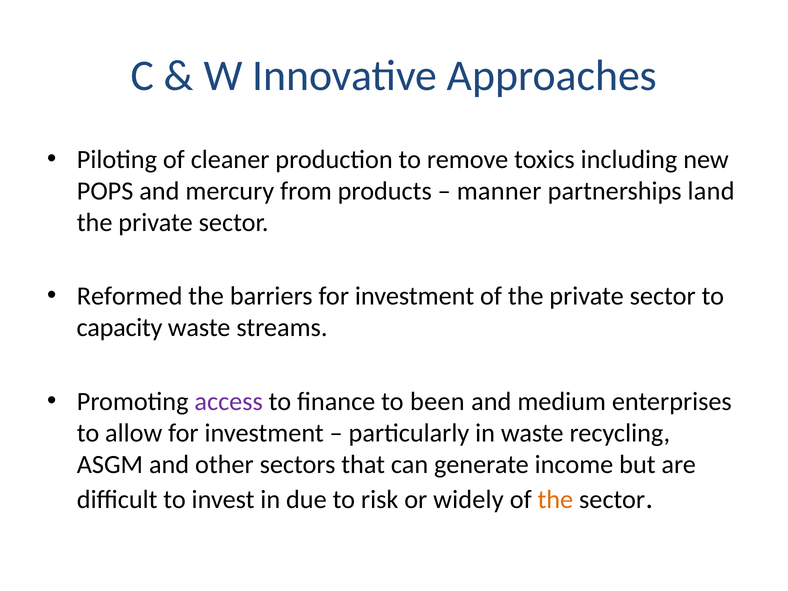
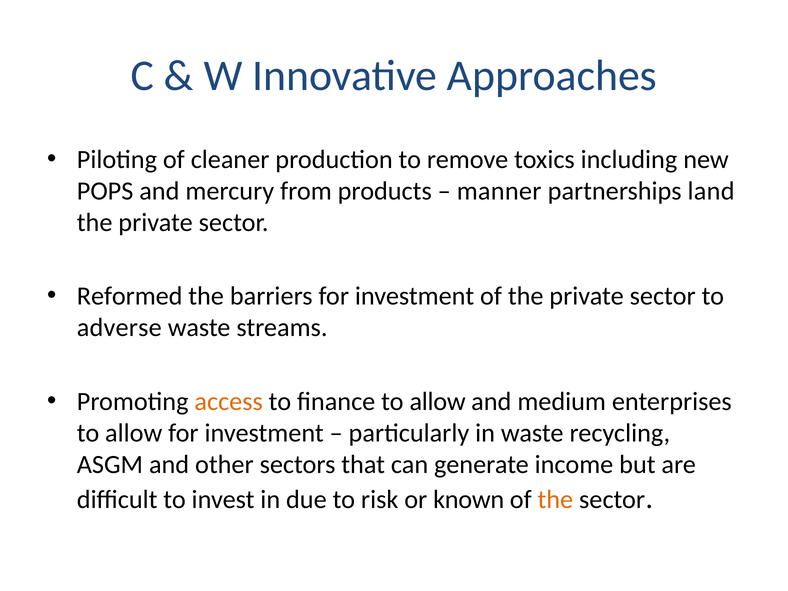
capacity: capacity -> adverse (119, 328)
access colour: purple -> orange (229, 402)
finance to been: been -> allow (438, 402)
widely: widely -> known (469, 500)
